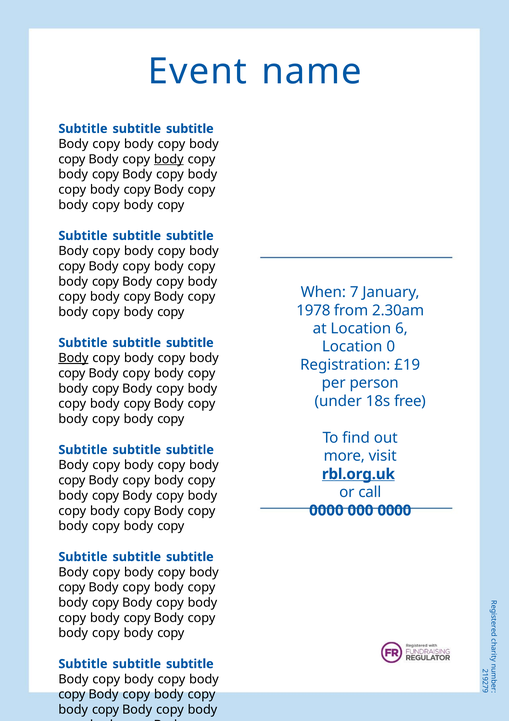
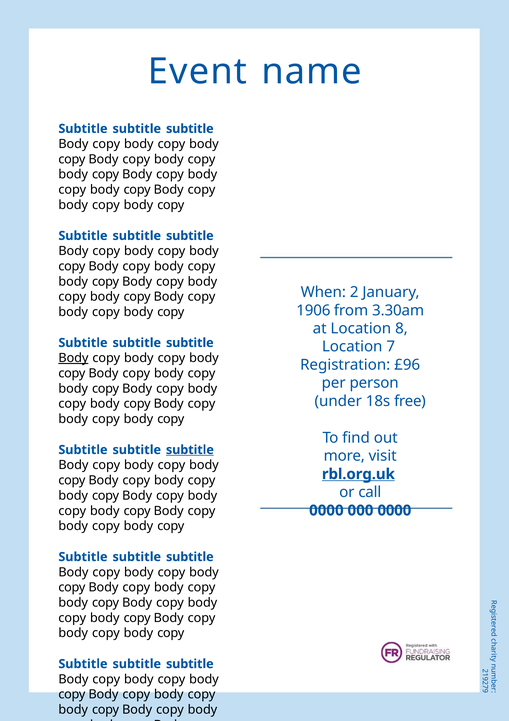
body underline: present -> none (169, 159)
When 7: 7 -> 2 (354, 292)
1978: 1978 -> 1906 (313, 311)
2.30am: 2.30am -> 3.30am (398, 311)
6: 6 -> 8 (401, 329)
Location 0: 0 -> 7 (391, 347)
£19: £19 -> £96 (407, 365)
subtitle underline: none -> present (190, 450)
